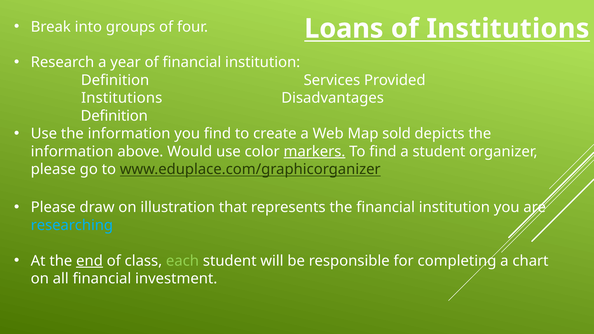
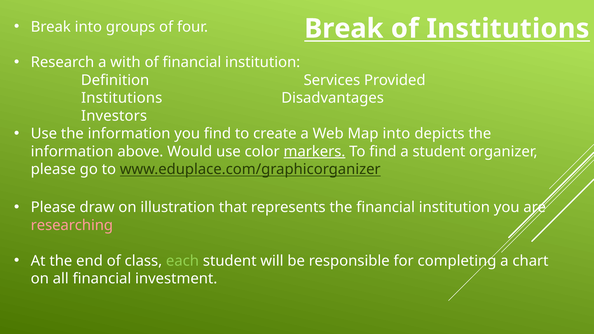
Loans: Loans -> Break (344, 29)
year: year -> with (125, 62)
Definition: Definition -> Investors (114, 116)
Map sold: sold -> into (396, 134)
researching colour: light blue -> pink (72, 225)
end underline: present -> none (90, 261)
